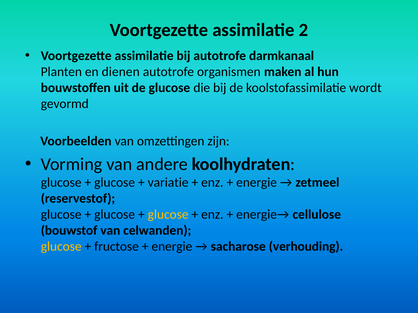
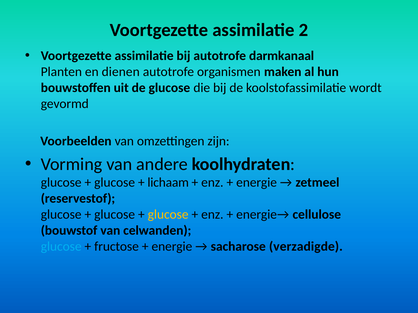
variatie: variatie -> lichaam (168, 183)
glucose colour: yellow -> light blue (61, 247)
verhouding: verhouding -> verzadigde (306, 247)
